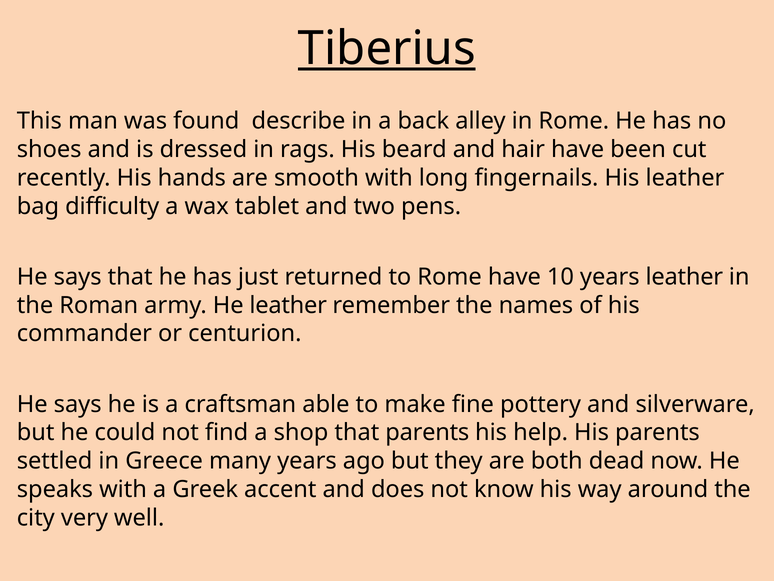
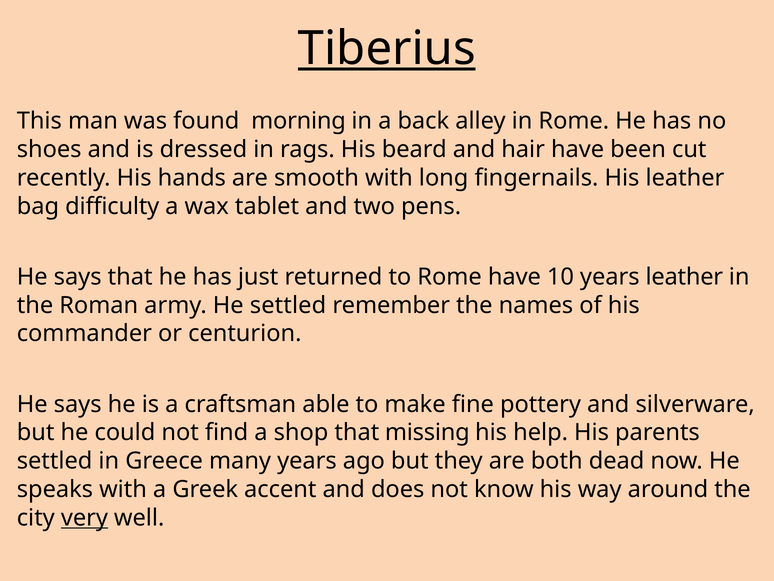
describe: describe -> morning (299, 121)
He leather: leather -> settled (288, 305)
that parents: parents -> missing (427, 432)
very underline: none -> present (84, 517)
